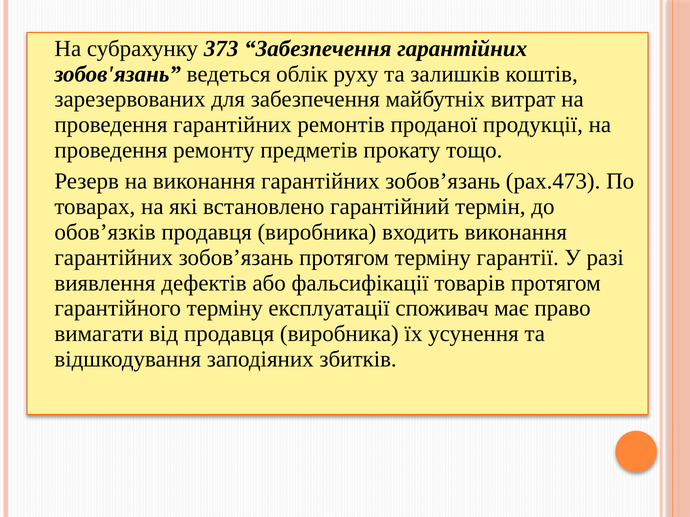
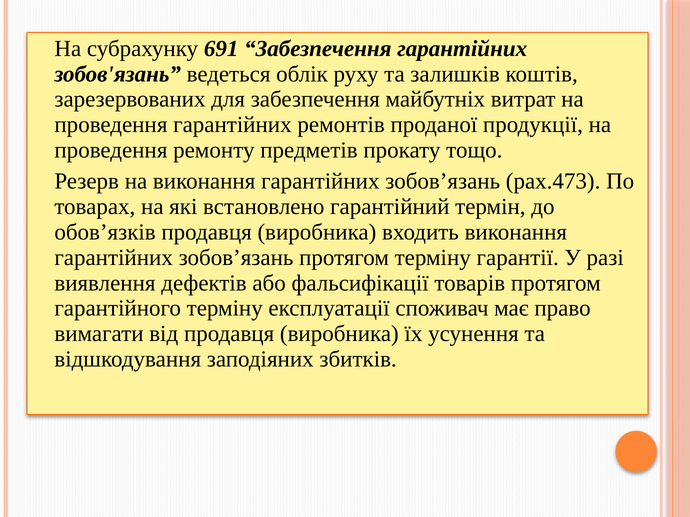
373: 373 -> 691 (221, 49)
